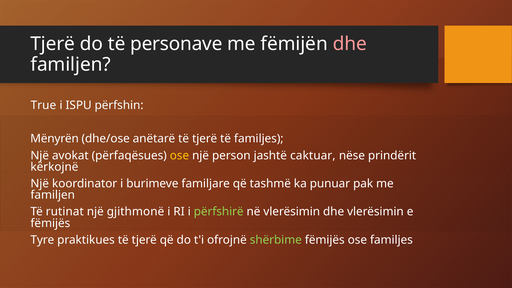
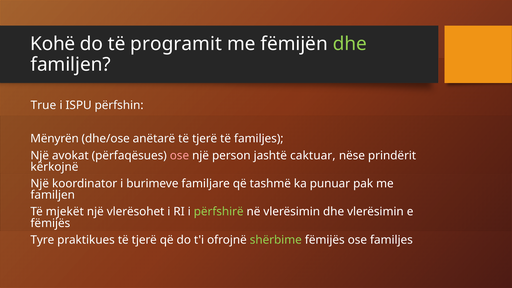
Tjerë: Tjerë -> Kohë (53, 44)
personave: personave -> programit (176, 44)
dhe colour: pink -> light green (350, 44)
ose colour: yellow -> pink (179, 155)
rutinat: rutinat -> mjekët (65, 212)
gjithmonë: gjithmonë -> vlerësohet (136, 212)
